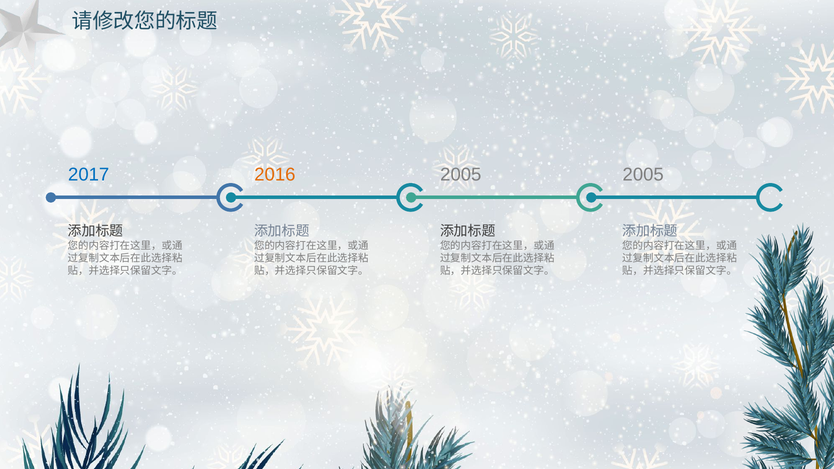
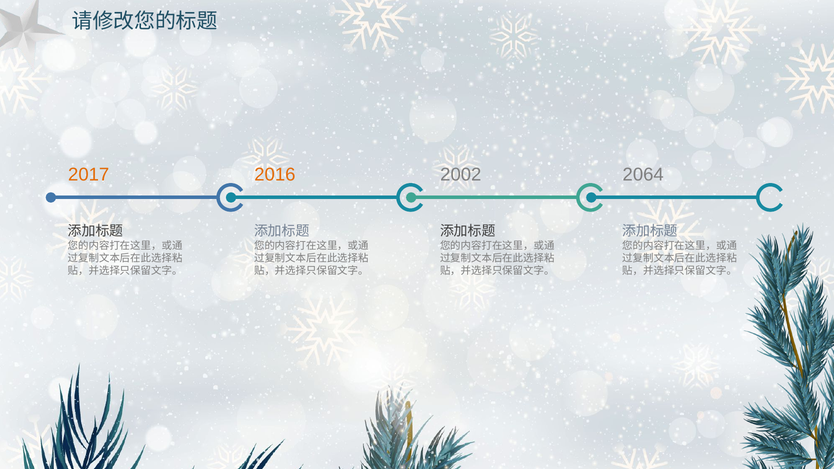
2017 colour: blue -> orange (89, 175)
2005: 2005 -> 2002 (461, 175)
2005: 2005 -> 2064 (643, 175)
